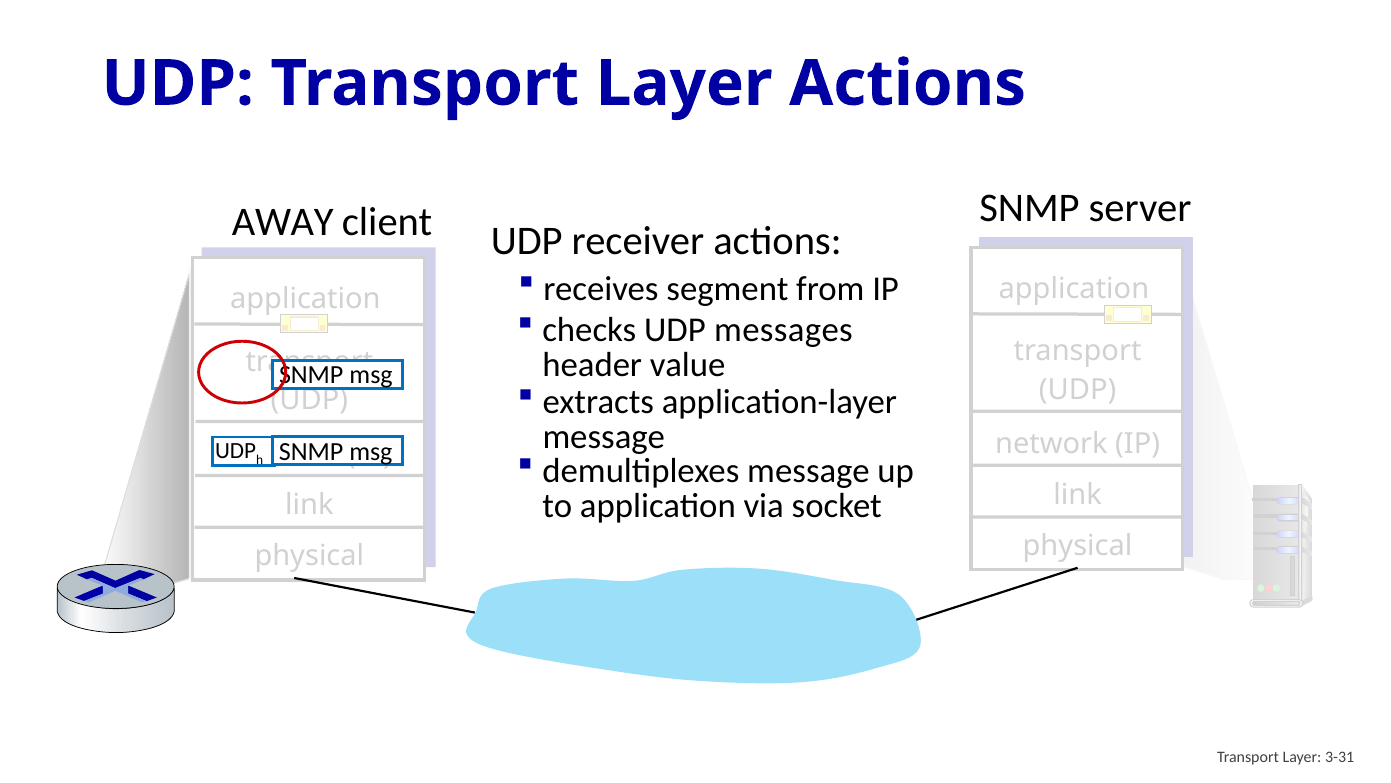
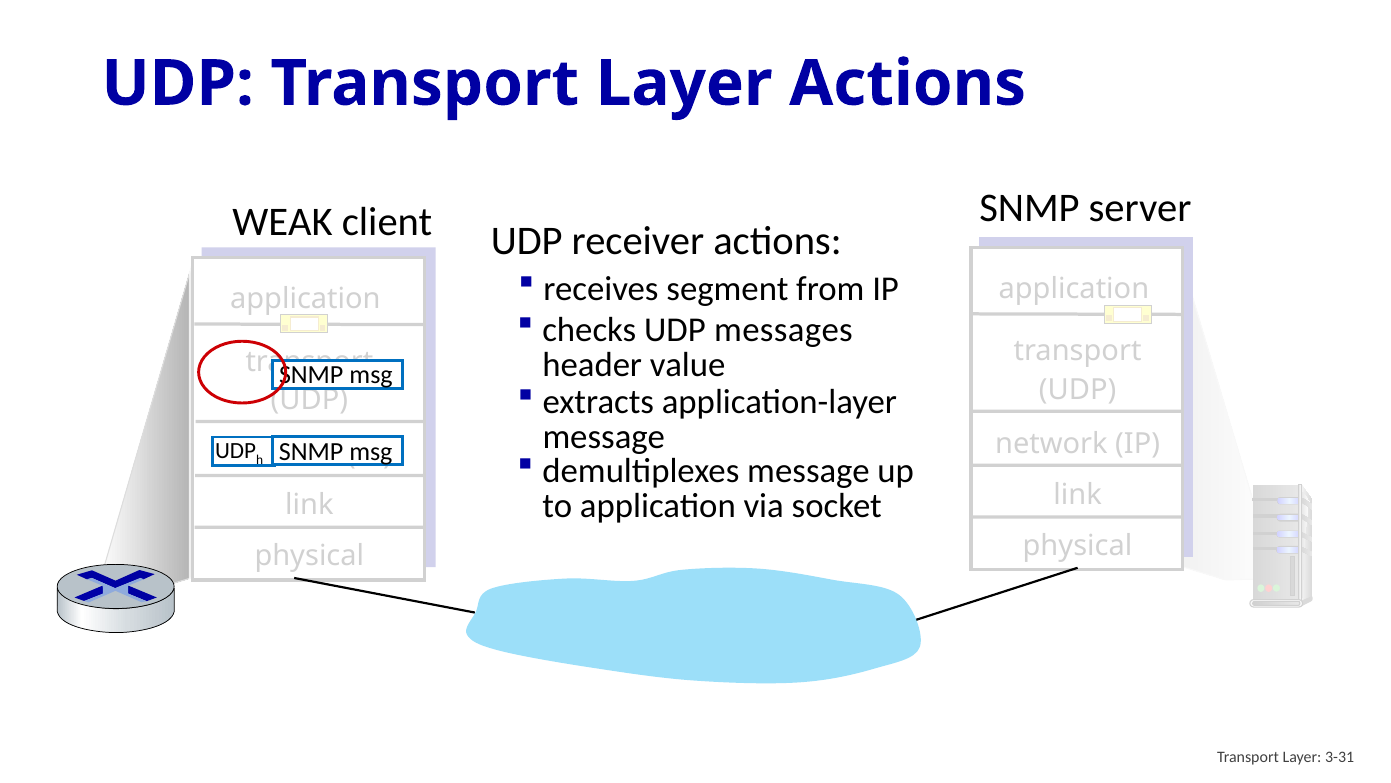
AWAY: AWAY -> WEAK (283, 222)
